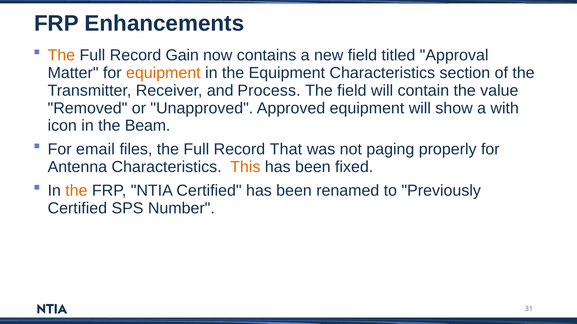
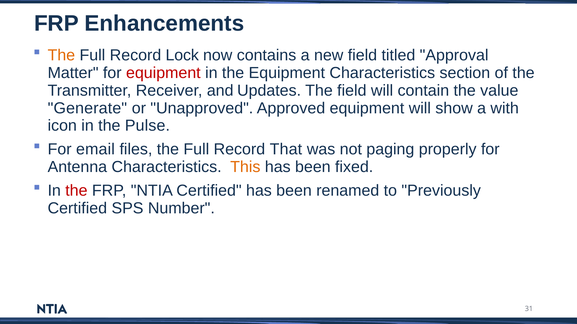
Gain: Gain -> Lock (182, 55)
equipment colour: orange -> red (163, 73)
Process: Process -> Updates (269, 91)
Removed: Removed -> Generate (87, 108)
Beam: Beam -> Pulse (147, 126)
the colour: orange -> red (76, 191)
